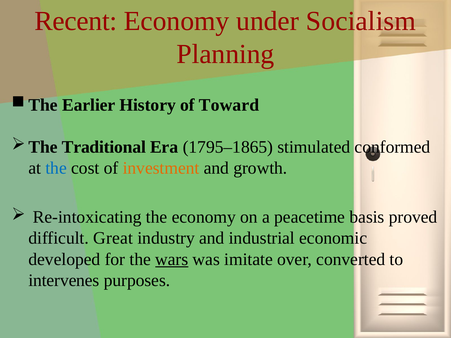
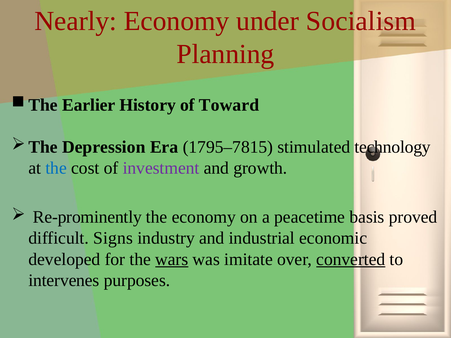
Recent: Recent -> Nearly (76, 21)
Traditional: Traditional -> Depression (104, 147)
1795–1865: 1795–1865 -> 1795–7815 (228, 147)
conformed: conformed -> technology (393, 147)
investment colour: orange -> purple (161, 168)
Re-intoxicating: Re-intoxicating -> Re-prominently (87, 217)
Great: Great -> Signs (113, 238)
converted underline: none -> present (351, 259)
